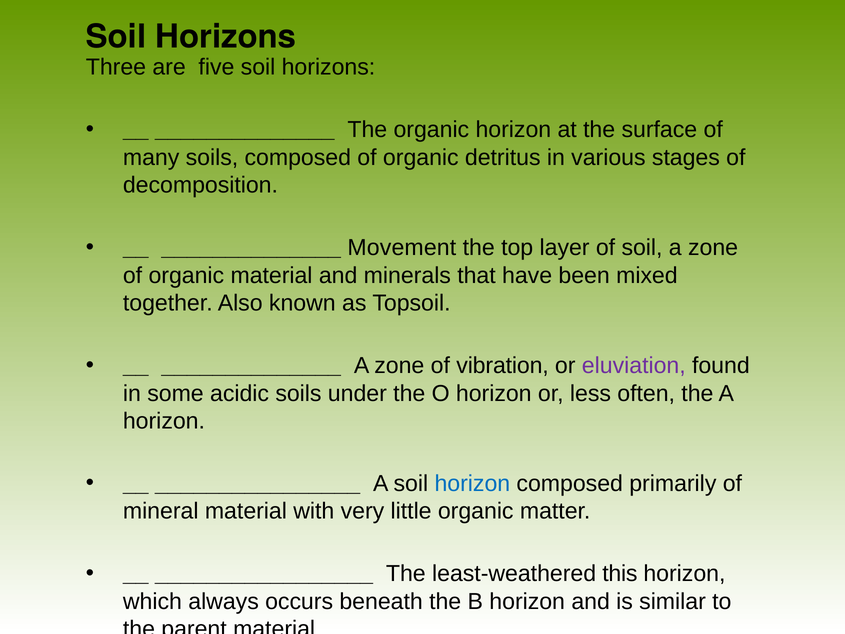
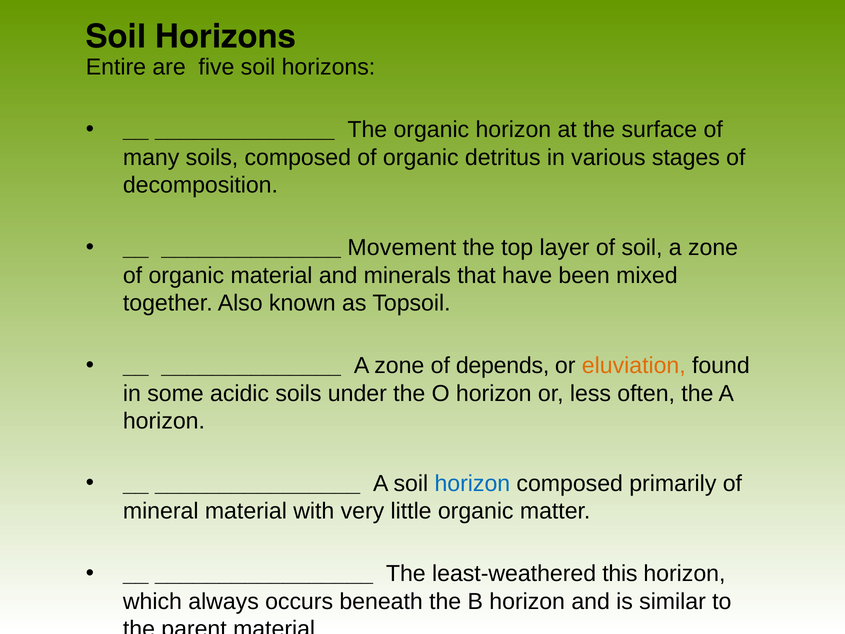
Three: Three -> Entire (116, 67)
vibration: vibration -> depends (503, 365)
eluviation colour: purple -> orange (634, 365)
